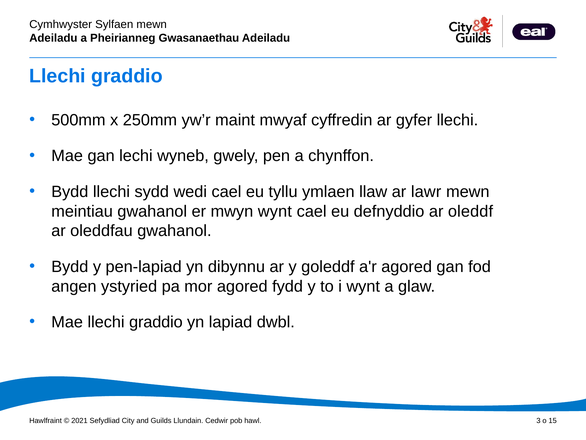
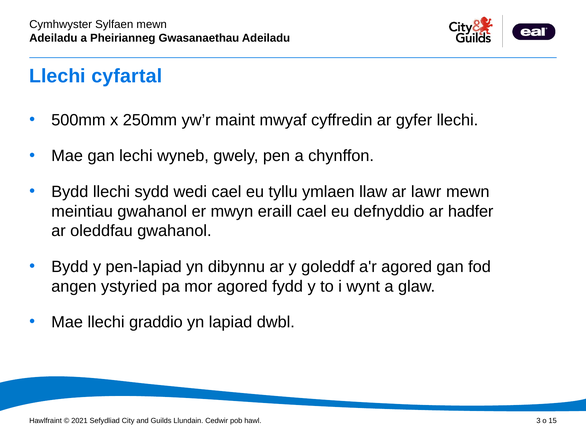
graddio: graddio -> cyfartal (127, 76)
mwyn wynt: wynt -> eraill (275, 211)
oleddf: oleddf -> hadfer (471, 211)
